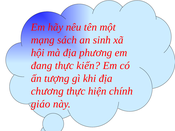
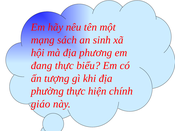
kiến: kiến -> biểu (88, 66)
chương: chương -> phường (47, 91)
